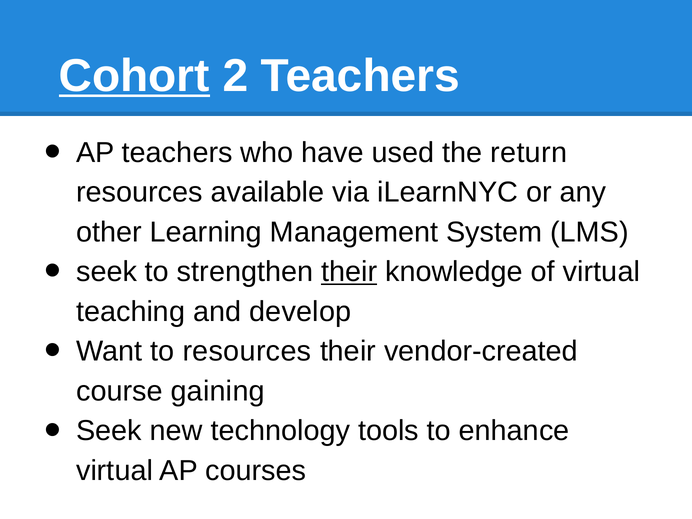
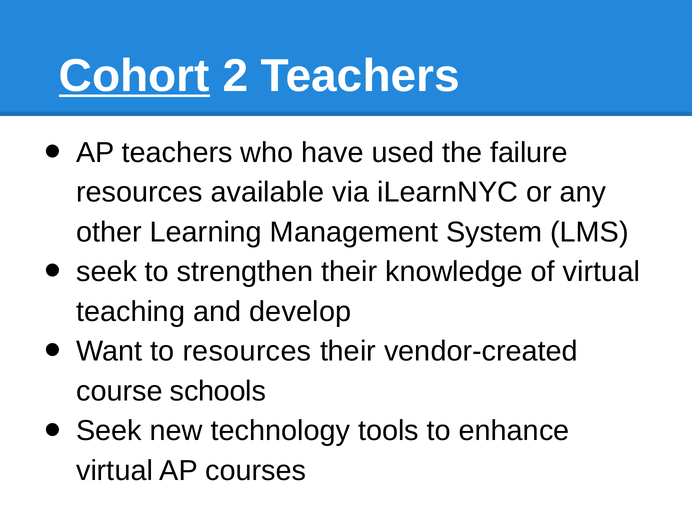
return: return -> failure (529, 153)
their underline: present -> none (349, 272)
gaining: gaining -> schools (218, 391)
